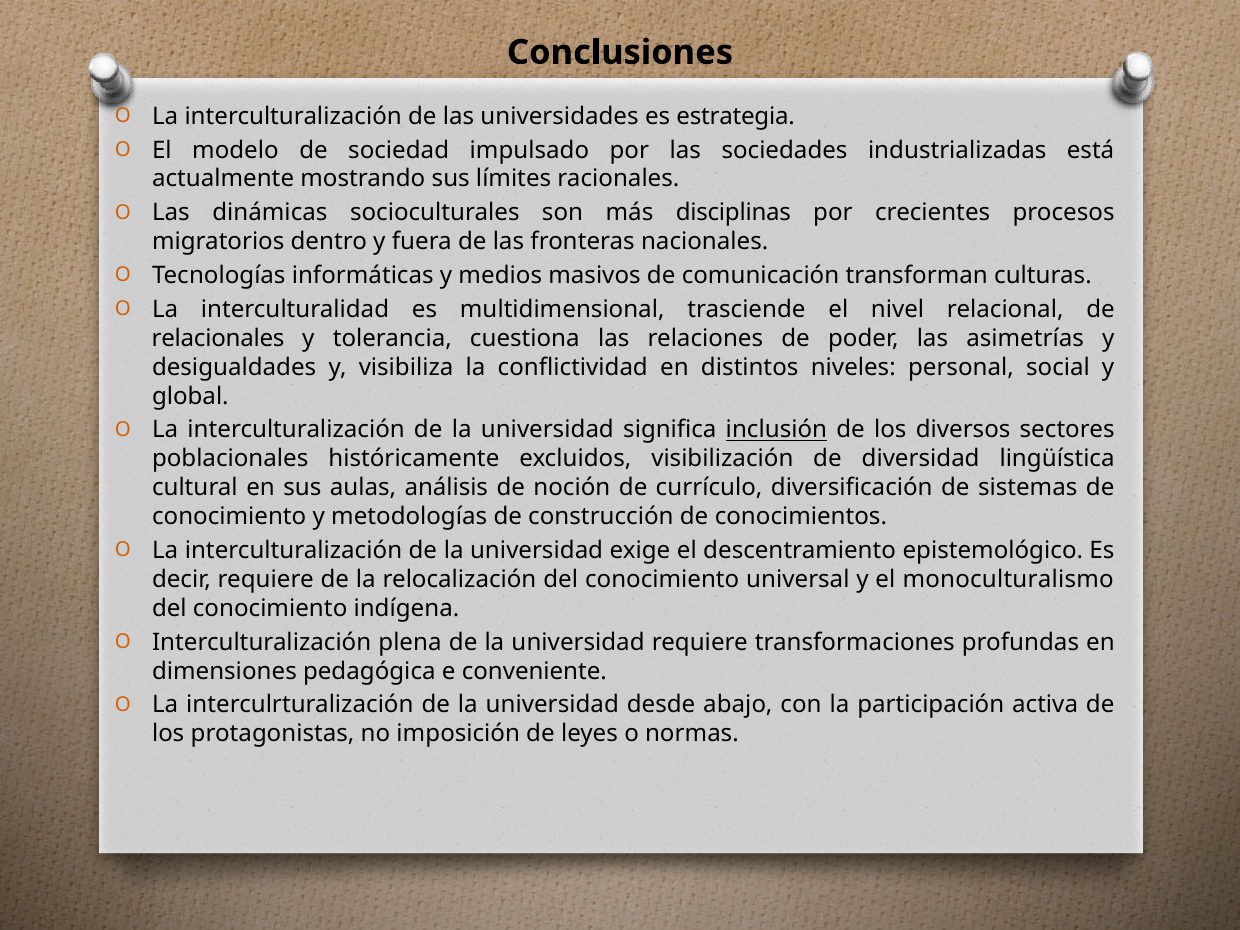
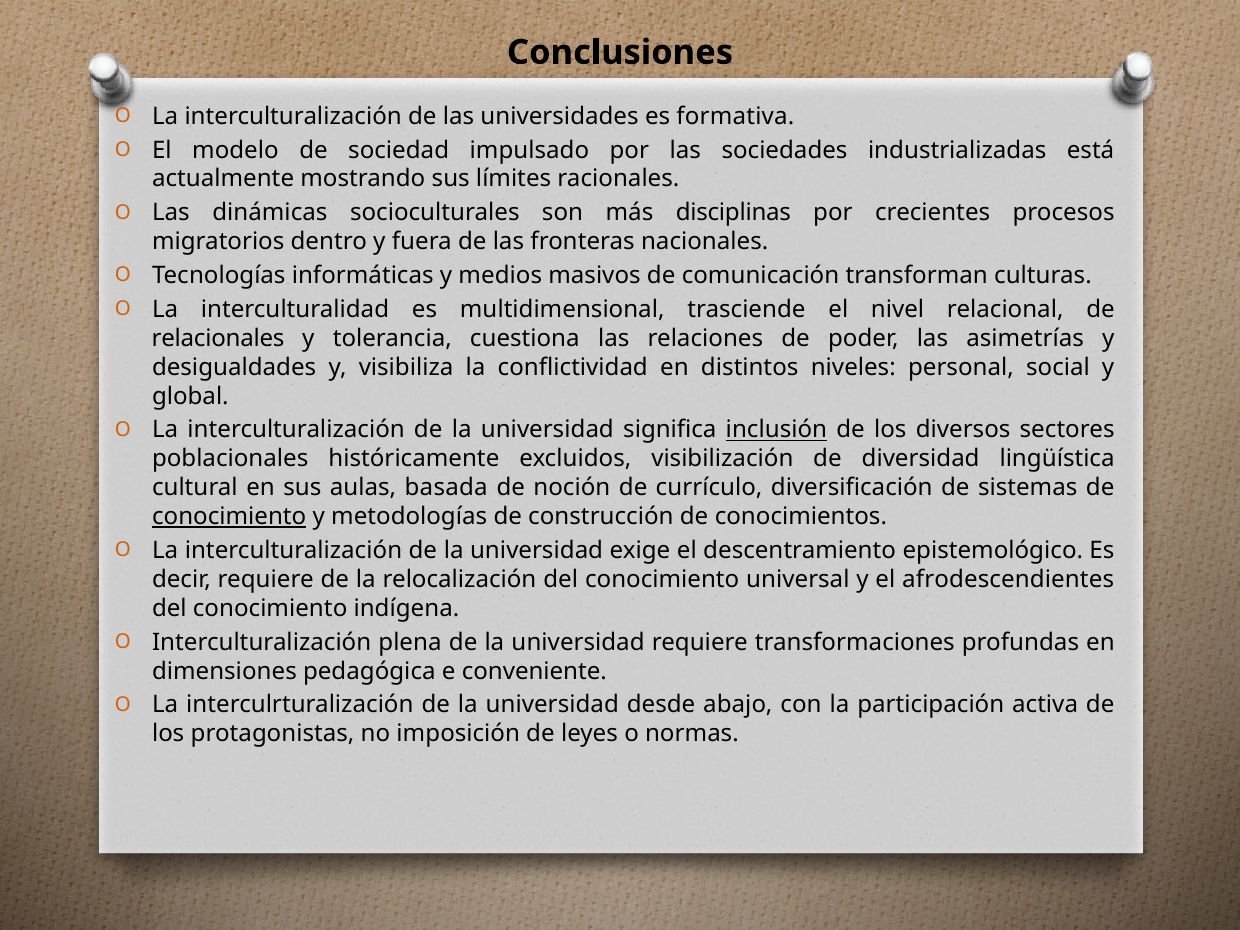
estrategia: estrategia -> formativa (735, 116)
análisis: análisis -> basada (446, 488)
conocimiento underline: none -> present (229, 517)
monoculturalismo: monoculturalismo -> afrodescendientes (1008, 580)
